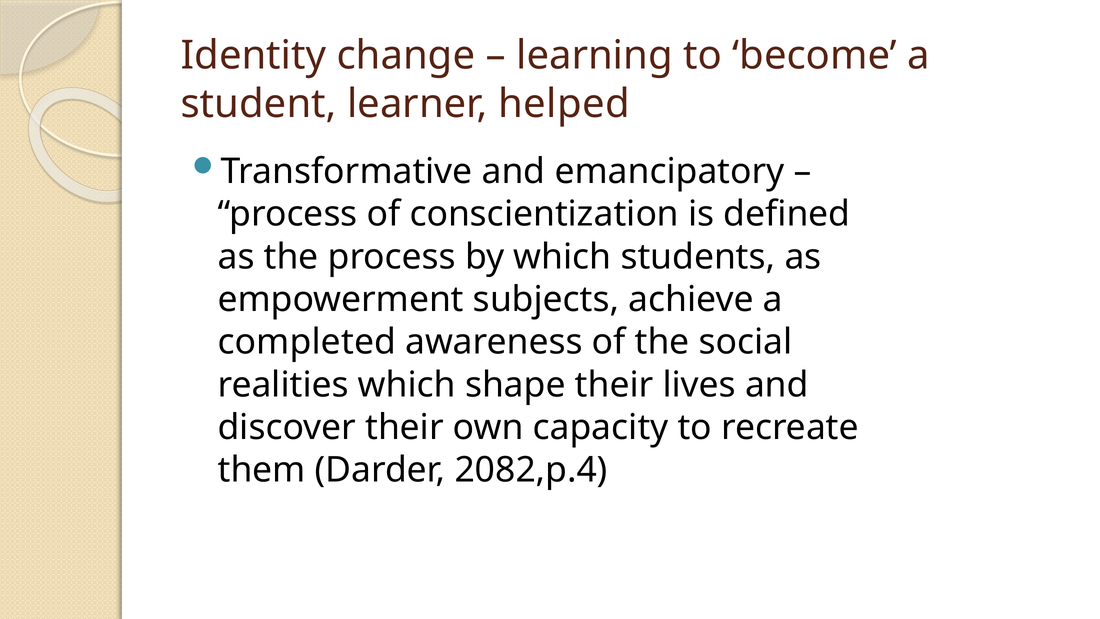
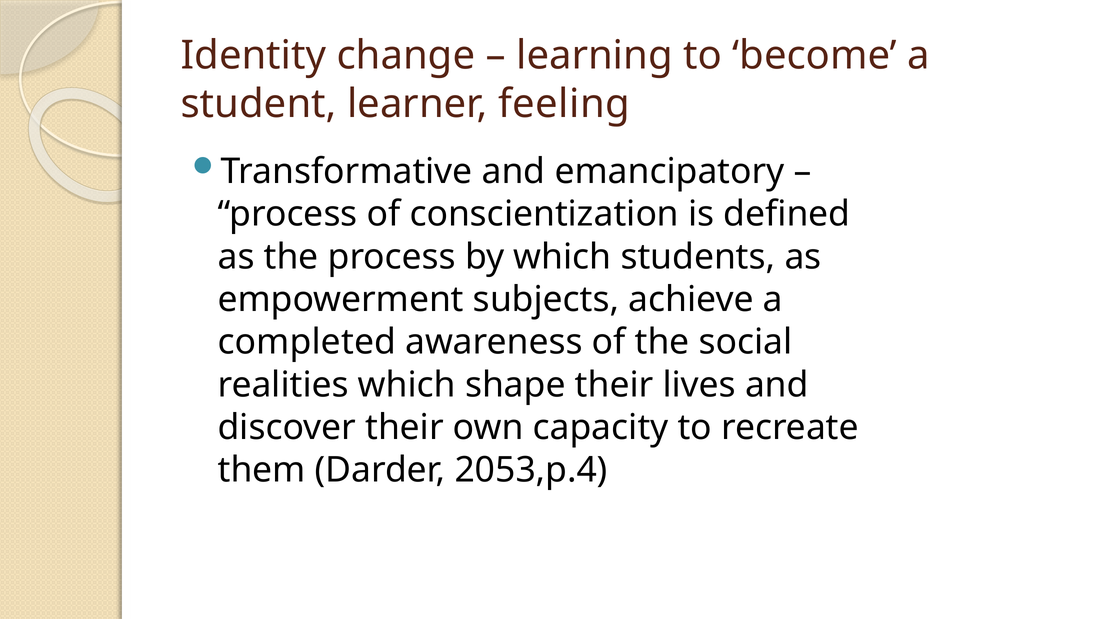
helped: helped -> feeling (564, 104)
2082,p.4: 2082,p.4 -> 2053,p.4 (531, 470)
